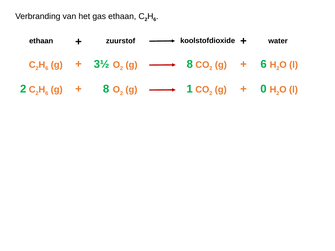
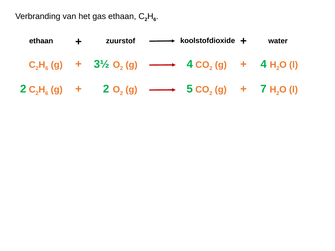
8: 8 -> 4 (190, 64)
6: 6 -> 4 (264, 64)
6 g 8: 8 -> 2 (106, 89)
1: 1 -> 5 (190, 89)
0: 0 -> 7 (263, 89)
